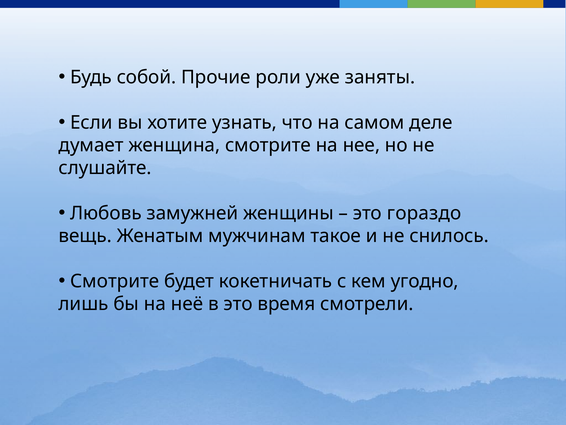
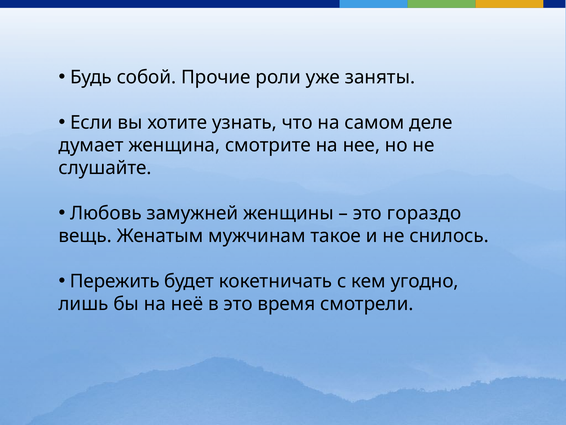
Смотрите: Смотрите -> Пережить (115, 281)
